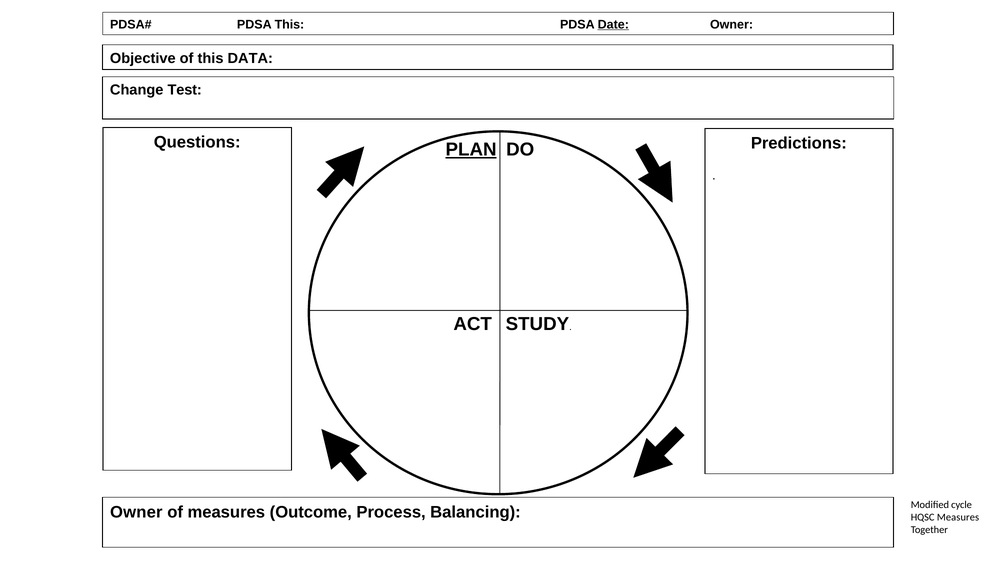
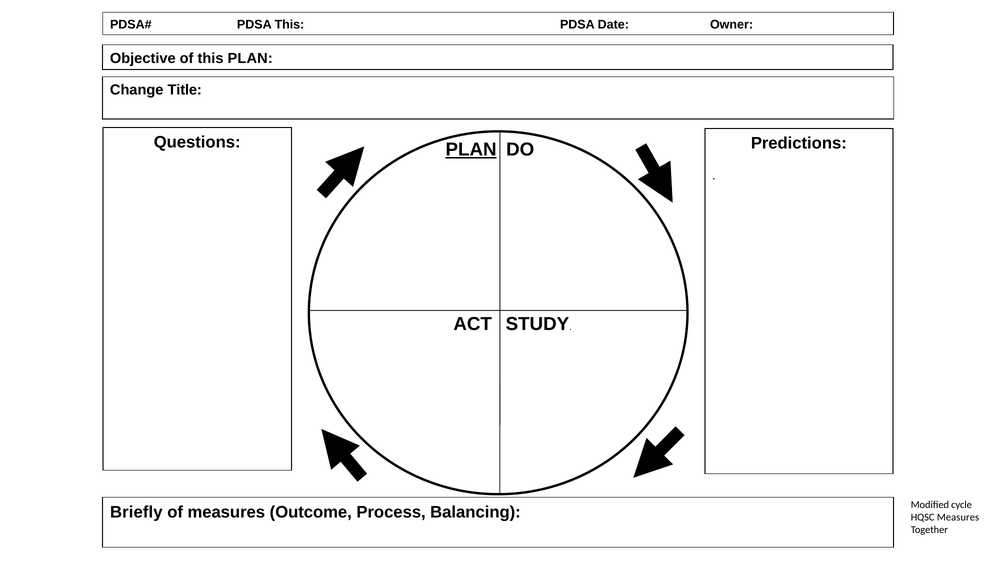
Date underline: present -> none (613, 24)
this DATA: DATA -> PLAN (250, 58)
Test: Test -> Title (185, 90)
Owner: Owner -> Briefly (136, 512)
